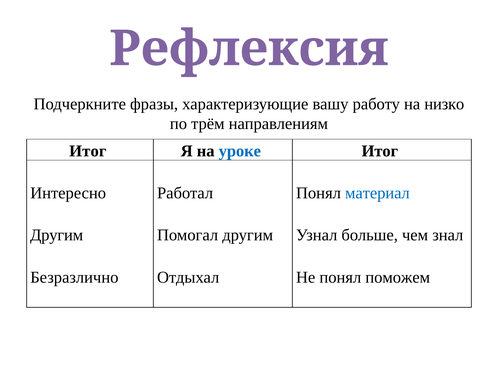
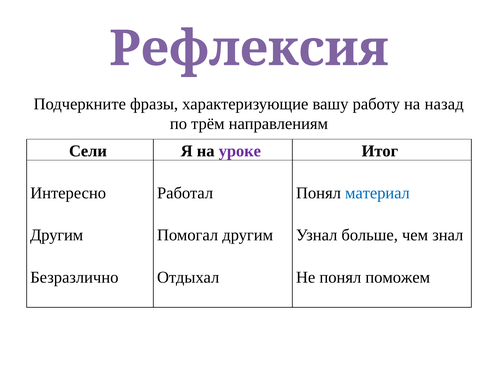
низко: низко -> назад (444, 104)
Итог: Итог -> Сели (88, 151)
уроке colour: blue -> purple (240, 151)
